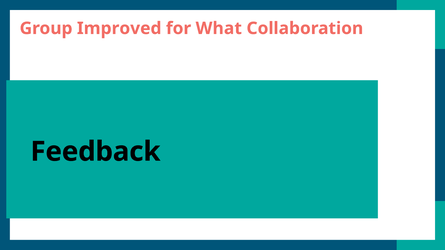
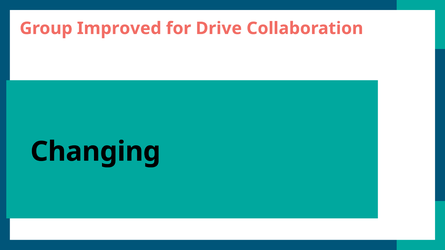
What: What -> Drive (219, 28)
Feedback: Feedback -> Changing (95, 152)
